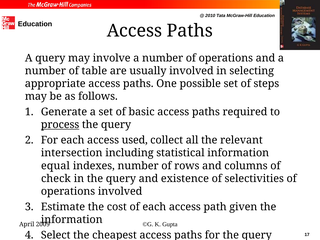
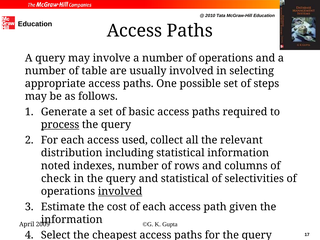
intersection: intersection -> distribution (72, 153)
equal: equal -> noted (55, 166)
and existence: existence -> statistical (185, 179)
involved underline: none -> present (120, 191)
